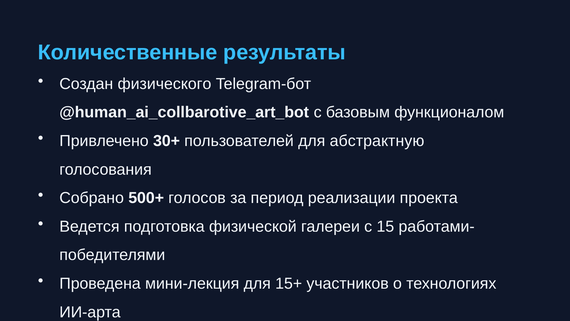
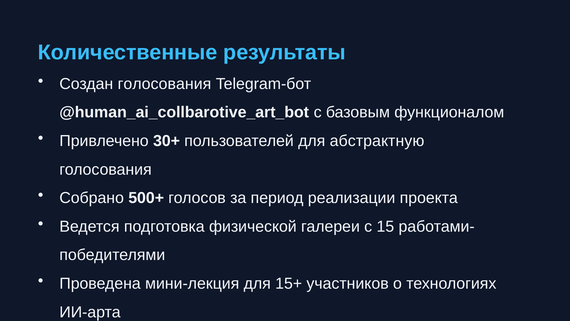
Создан физического: физического -> голосования (164, 84)
